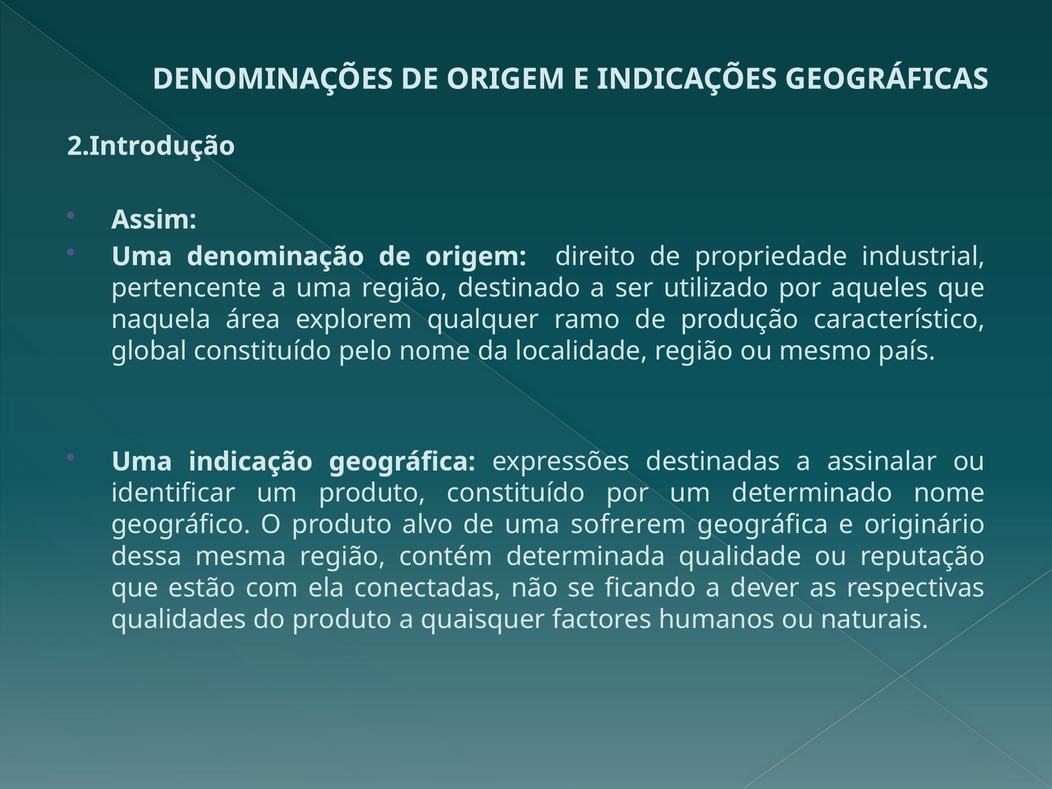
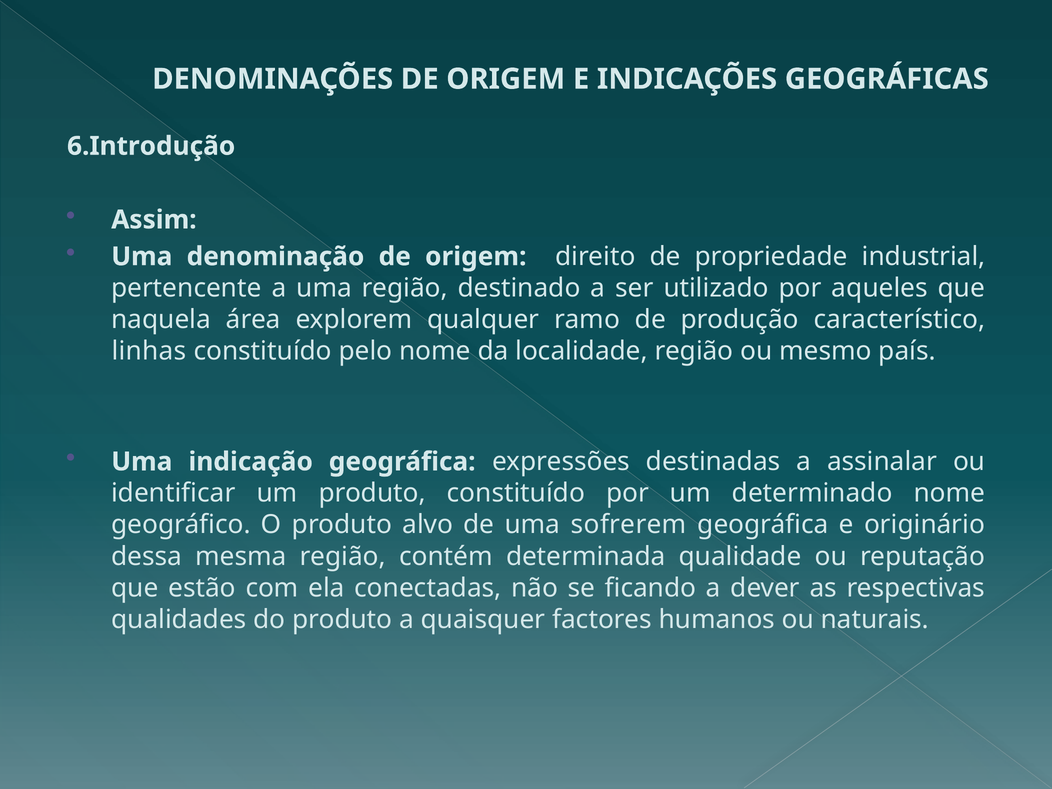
2.Introdução: 2.Introdução -> 6.Introdução (151, 146)
global: global -> linhas (149, 351)
